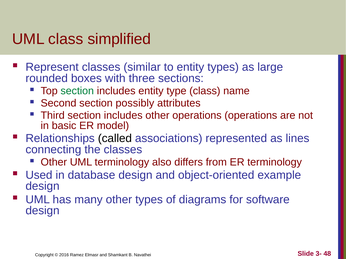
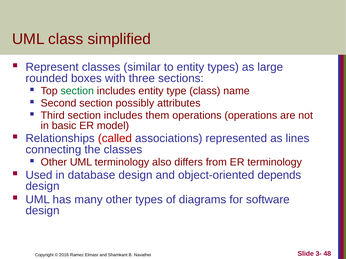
includes other: other -> them (157, 116)
called colour: black -> red (115, 139)
example: example -> depends (279, 175)
